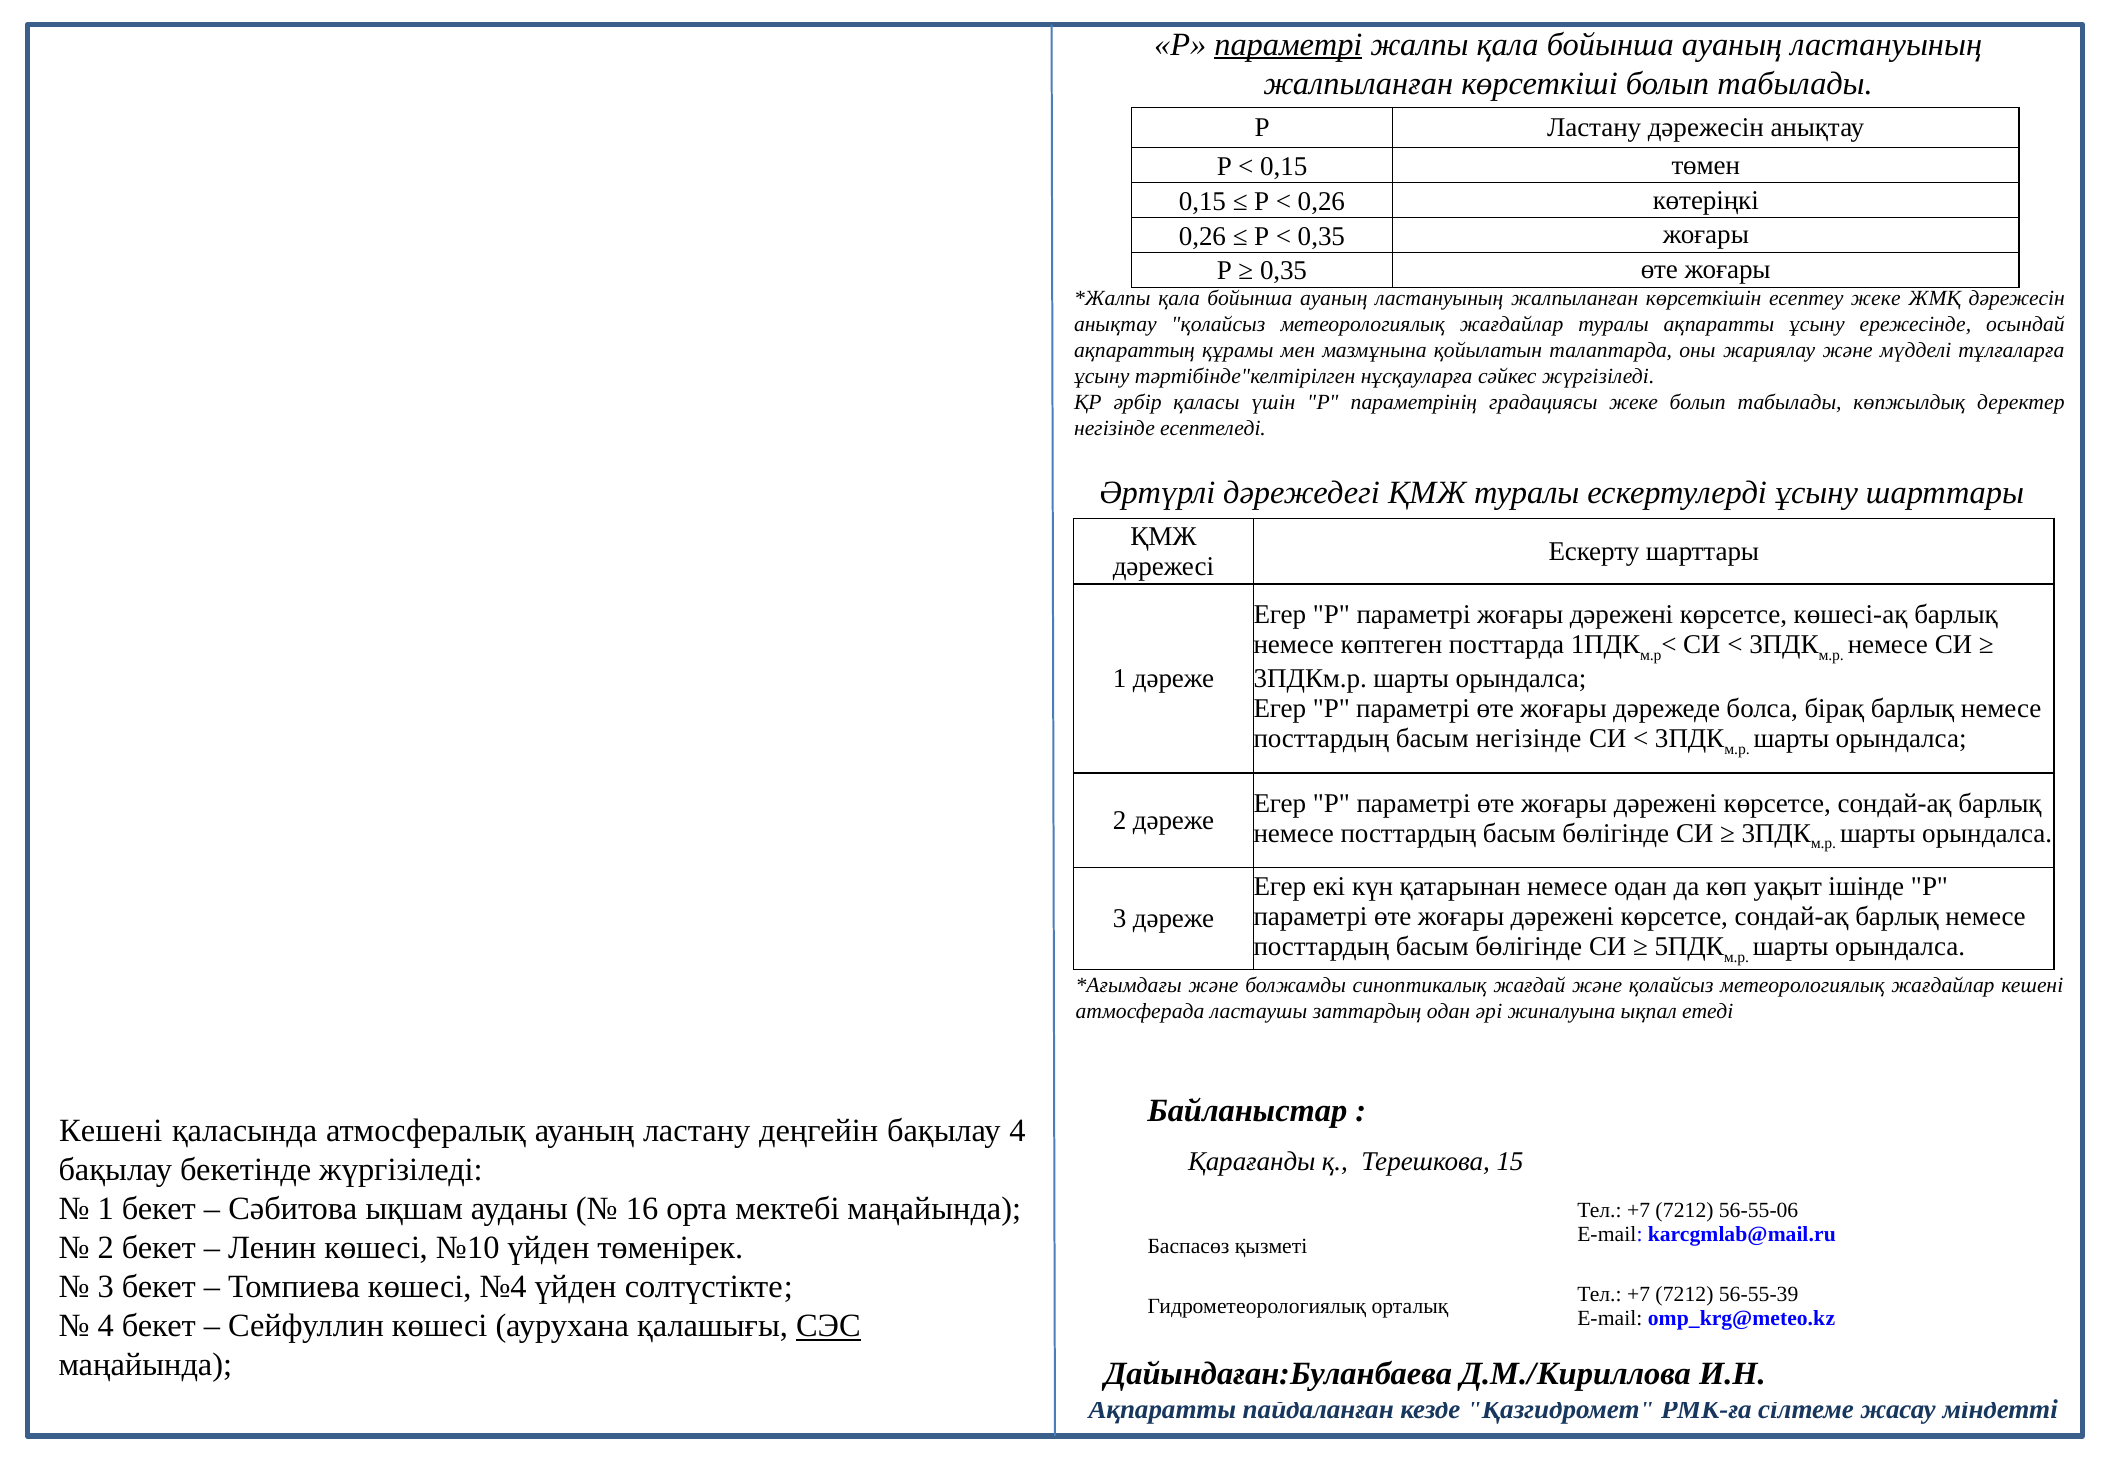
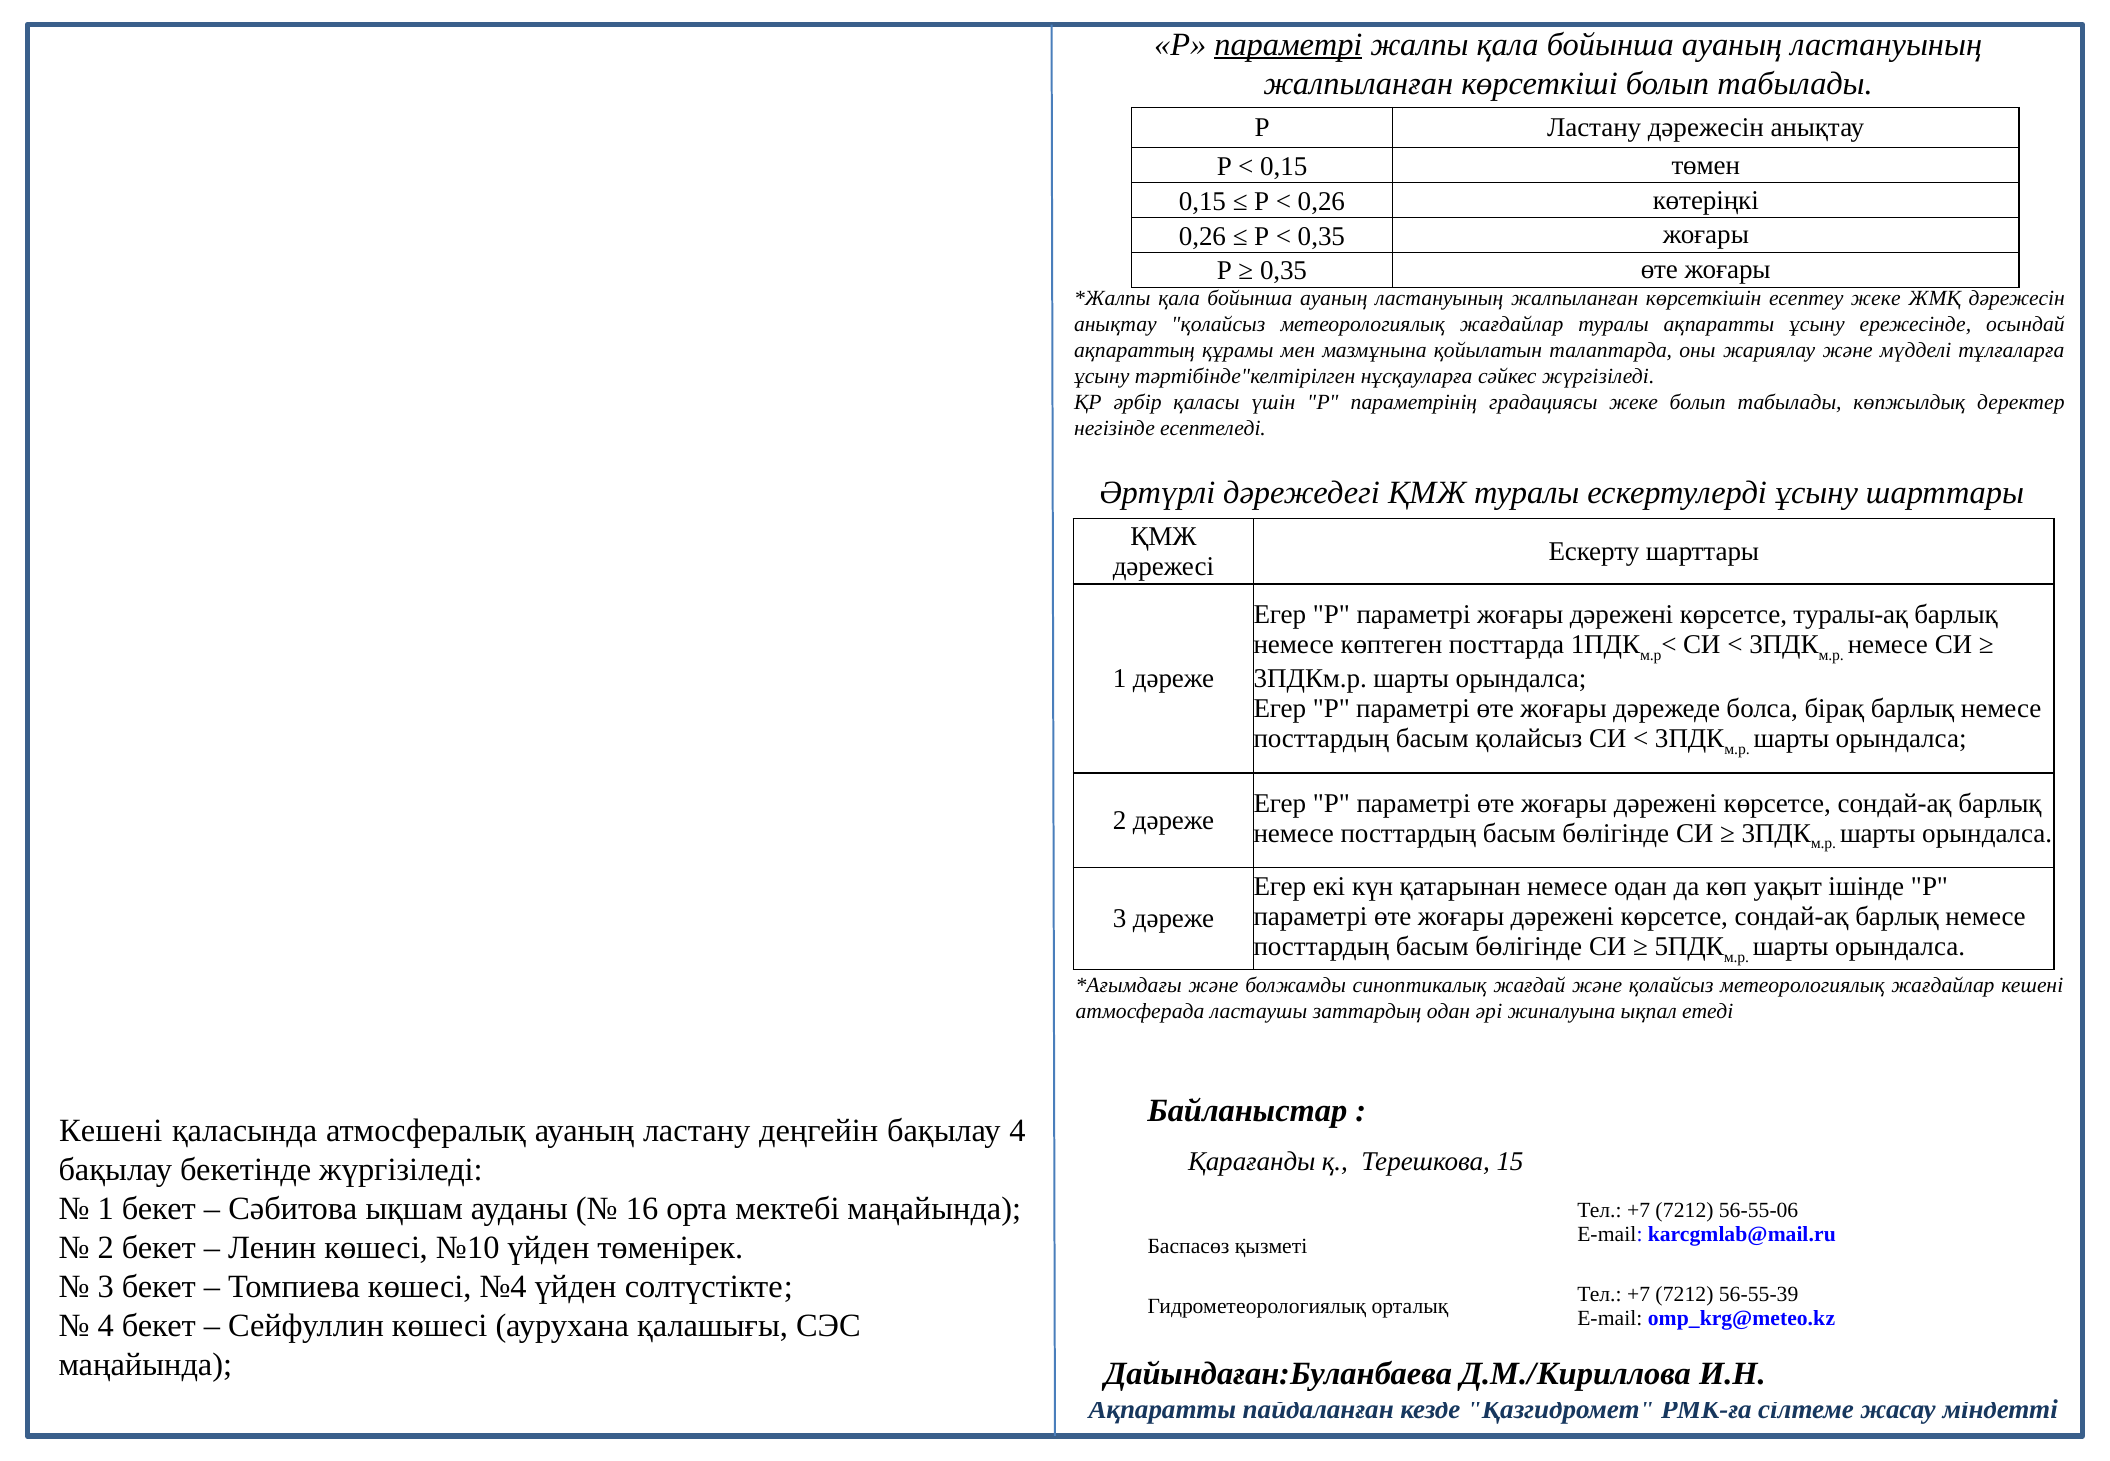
көшесі-ақ: көшесі-ақ -> туралы-ақ (1851, 615)
басым негізінде: негізінде -> қолайсыз (1529, 738)
СЭС underline: present -> none (828, 1326)
